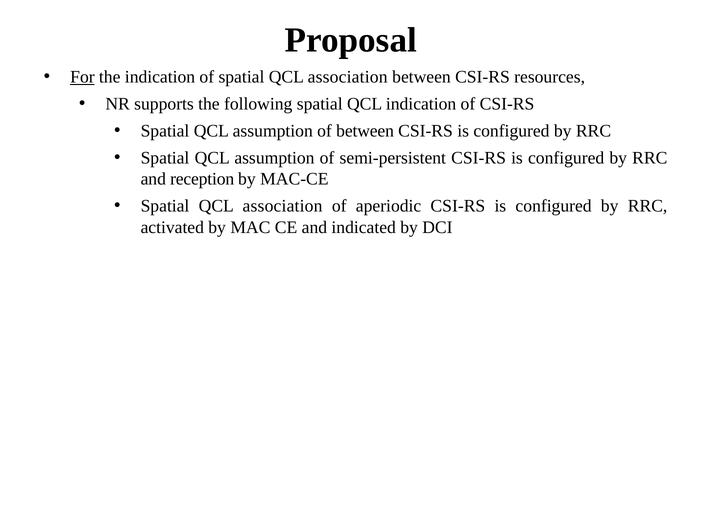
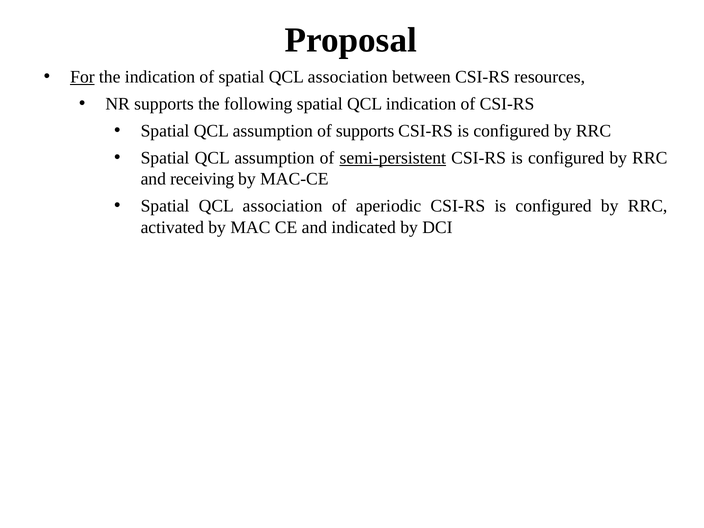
of between: between -> supports (365, 131)
semi-persistent underline: none -> present (393, 158)
reception: reception -> receiving (202, 179)
